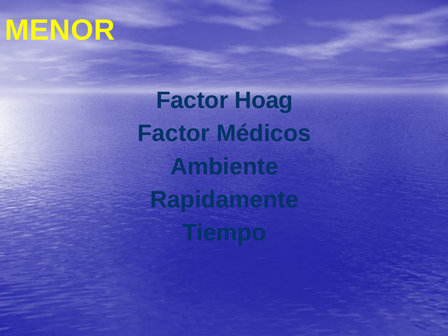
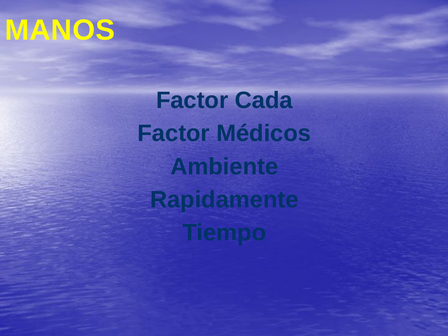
MENOR: MENOR -> MANOS (60, 30)
Hoag: Hoag -> Cada (264, 100)
